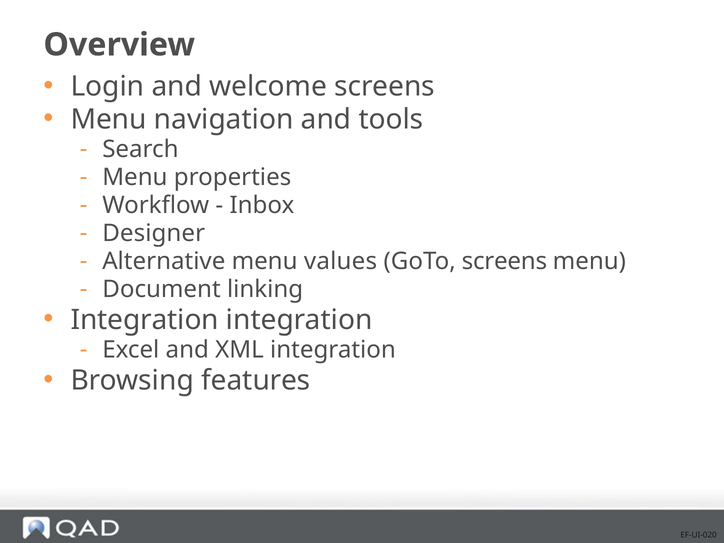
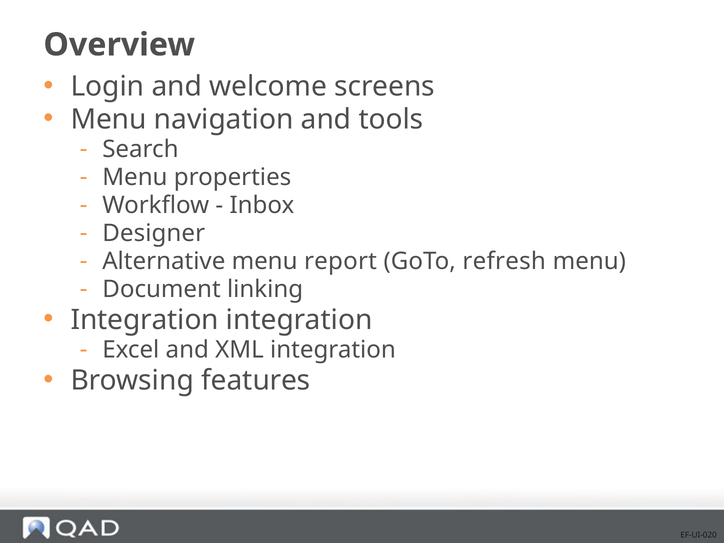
values: values -> report (340, 261)
GoTo screens: screens -> refresh (504, 261)
